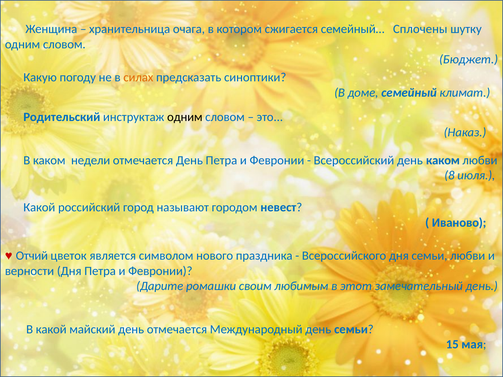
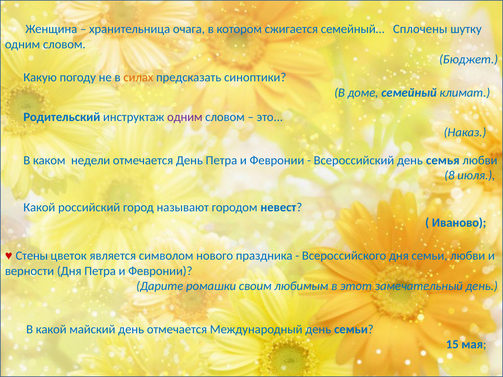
одним colour: black -> purple (185, 117)
день каком: каком -> семья (443, 160)
Отчий: Отчий -> Стены (32, 256)
